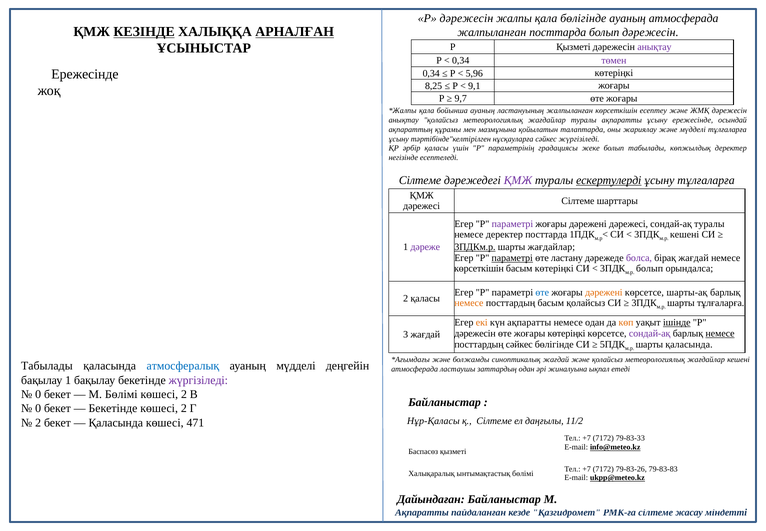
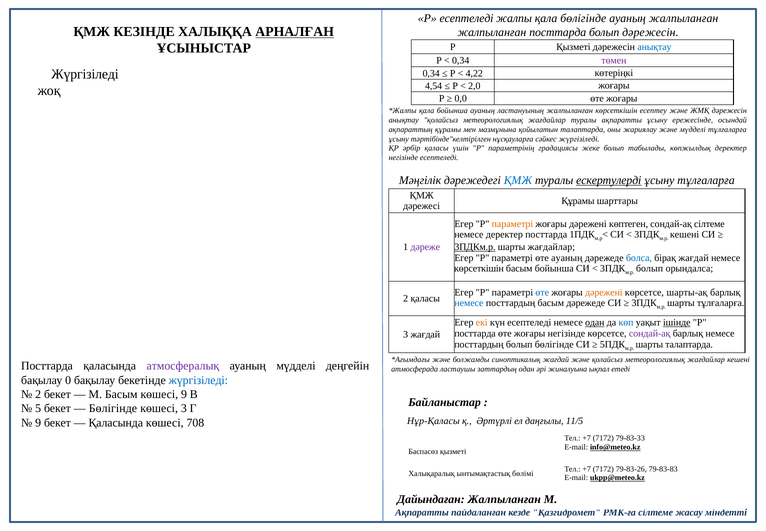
дәрежесін: дәрежесін -> есептеледі (467, 18)
ауаның атмосферада: атмосферада -> жалпыланған (684, 18)
КЕЗІНДЕ underline: present -> none (144, 32)
анықтау colour: purple -> blue (654, 47)
Ережесінде: Ережесінде -> Жүргізіледі (85, 74)
5,96: 5,96 -> 4,22 (474, 73)
8,25: 8,25 -> 4,54 (434, 86)
9,1: 9,1 -> 2,0 (474, 86)
9,7: 9,7 -> 0,0 (461, 99)
Сілтеме: Сілтеме -> Мәңгілік (420, 180)
ҚМЖ colour: purple -> blue (518, 180)
Сілтеме: Сілтеме -> Құрамы (578, 201)
параметрі colour: purple -> orange (512, 223)
дәрежені дәрежесі: дәрежесі -> көптеген (629, 223)
сондай-ақ туралы: туралы -> сілтеме (709, 223)
параметрі underline: present -> none (512, 258)
өте ластану: ластану -> ауаның (567, 258)
болса colour: purple -> blue (639, 258)
басым көтеріңкі: көтеріңкі -> бойынша (554, 268)
немесе colour: orange -> blue (469, 303)
басым қолайсыз: қолайсыз -> дәрежеде (586, 303)
күн ақпаратты: ақпаратты -> есептеледі (529, 322)
одан underline: none -> present (595, 322)
көп colour: orange -> blue (626, 322)
дәрежесін: дәрежесін -> посттарда (475, 333)
жоғары көтеріңкі: көтеріңкі -> негізінде (566, 333)
немесе underline: present -> none (720, 333)
посттардың сәйкес: сәйкес -> болып (519, 344)
шарты қаласында: қаласында -> талаптарда (689, 344)
Табылады: Табылады -> Посттарда (47, 366)
атмосфералық colour: blue -> purple (183, 366)
бақылау 1: 1 -> 0 (68, 380)
жүргізіледі colour: purple -> blue (198, 380)
0: 0 -> 2 (38, 394)
М Бөлімі: Бөлімі -> Басым (121, 394)
2: 2 -> 9 (184, 394)
0: 0 -> 5 (38, 408)
Бекетінде: Бекетінде -> Бөлігінде (113, 408)
2: 2 -> 3 (184, 408)
қ Сілтеме: Сілтеме -> Әртүрлі (494, 420)
11/2: 11/2 -> 11/5 (574, 420)
2: 2 -> 9 (38, 422)
471: 471 -> 708 (195, 422)
Дайындаған Байланыстар: Байланыстар -> Жалпыланған (504, 499)
